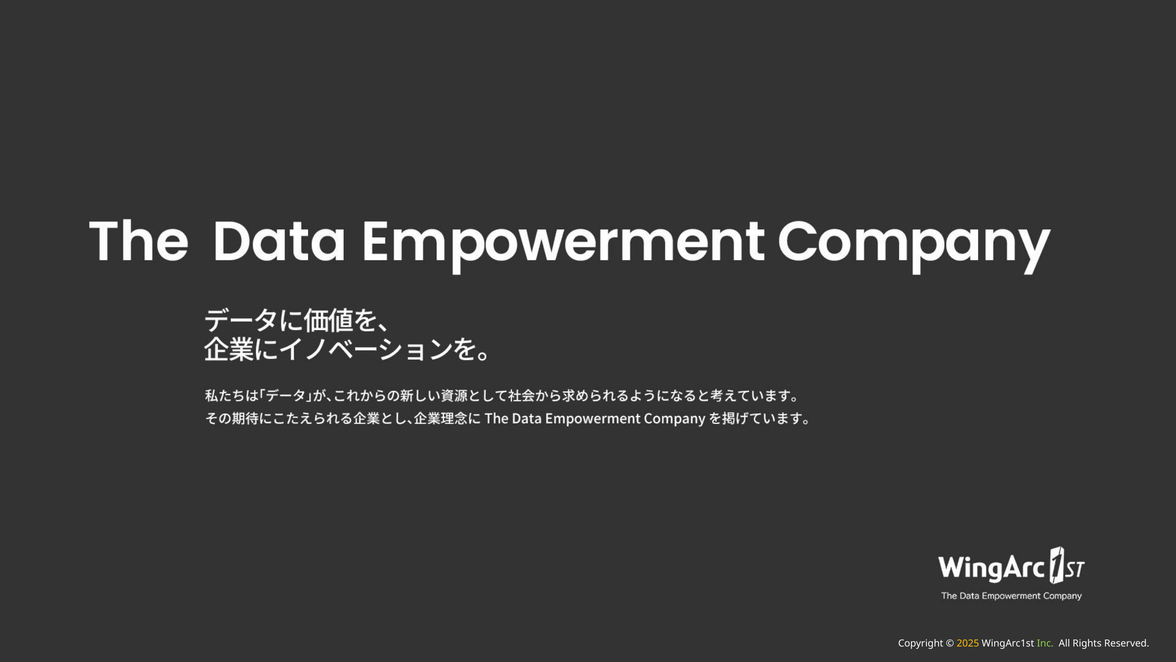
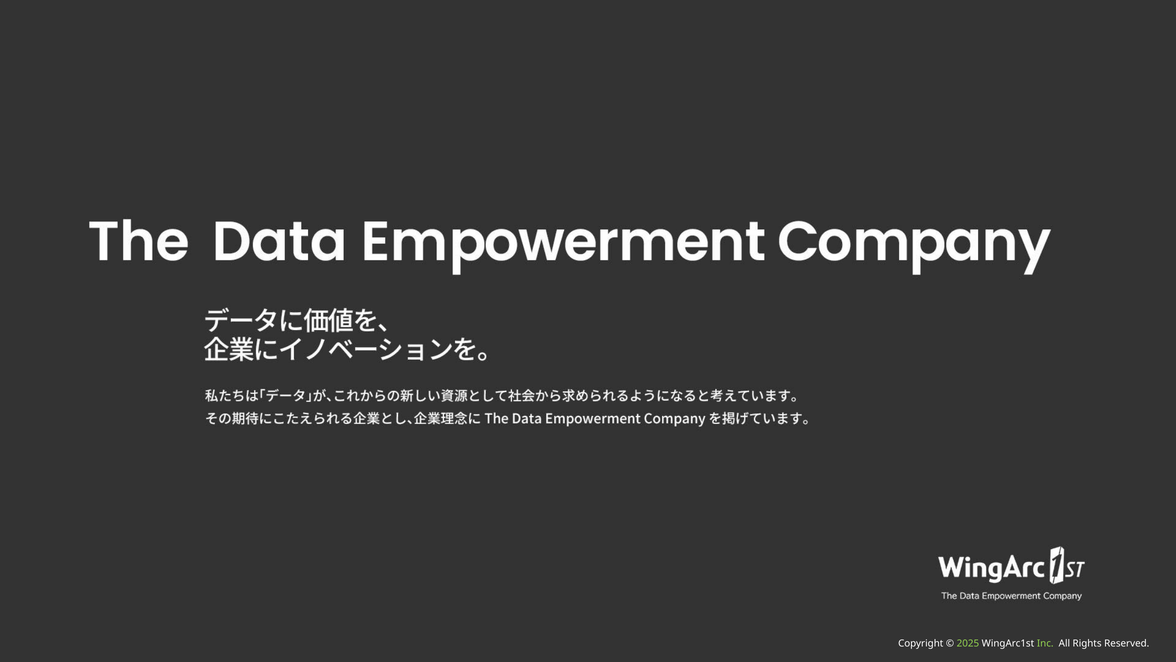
2025 colour: yellow -> light green (968, 643)
